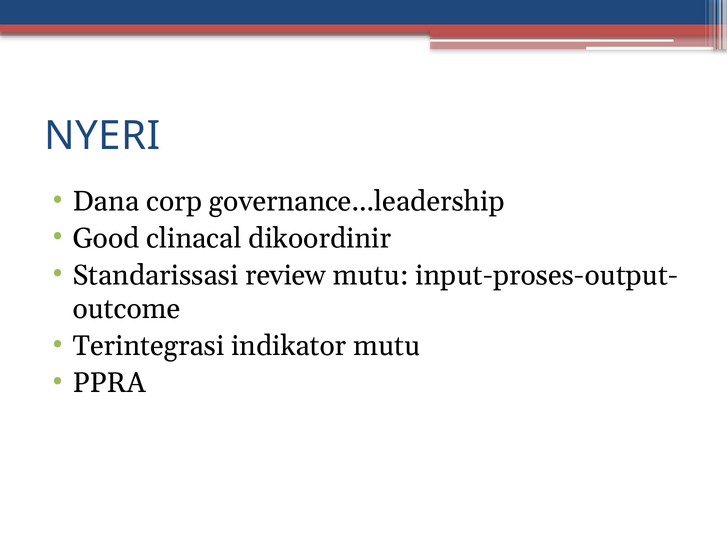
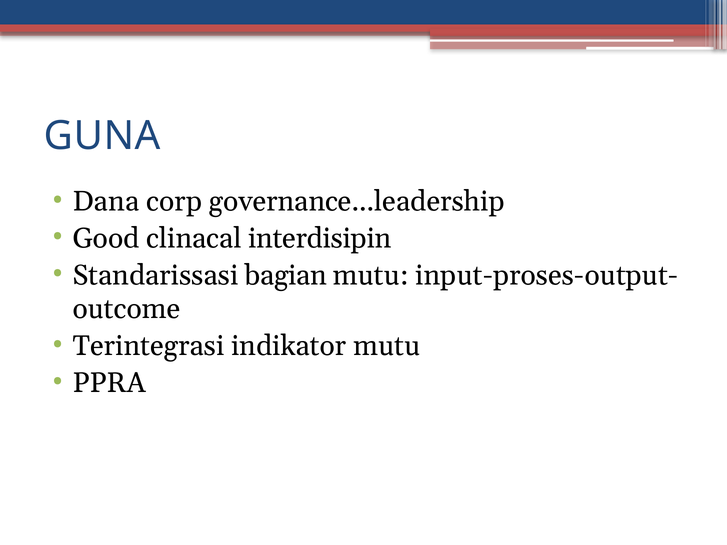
NYERI: NYERI -> GUNA (102, 136)
dikoordinir: dikoordinir -> interdisipin (320, 238)
review: review -> bagian (286, 275)
